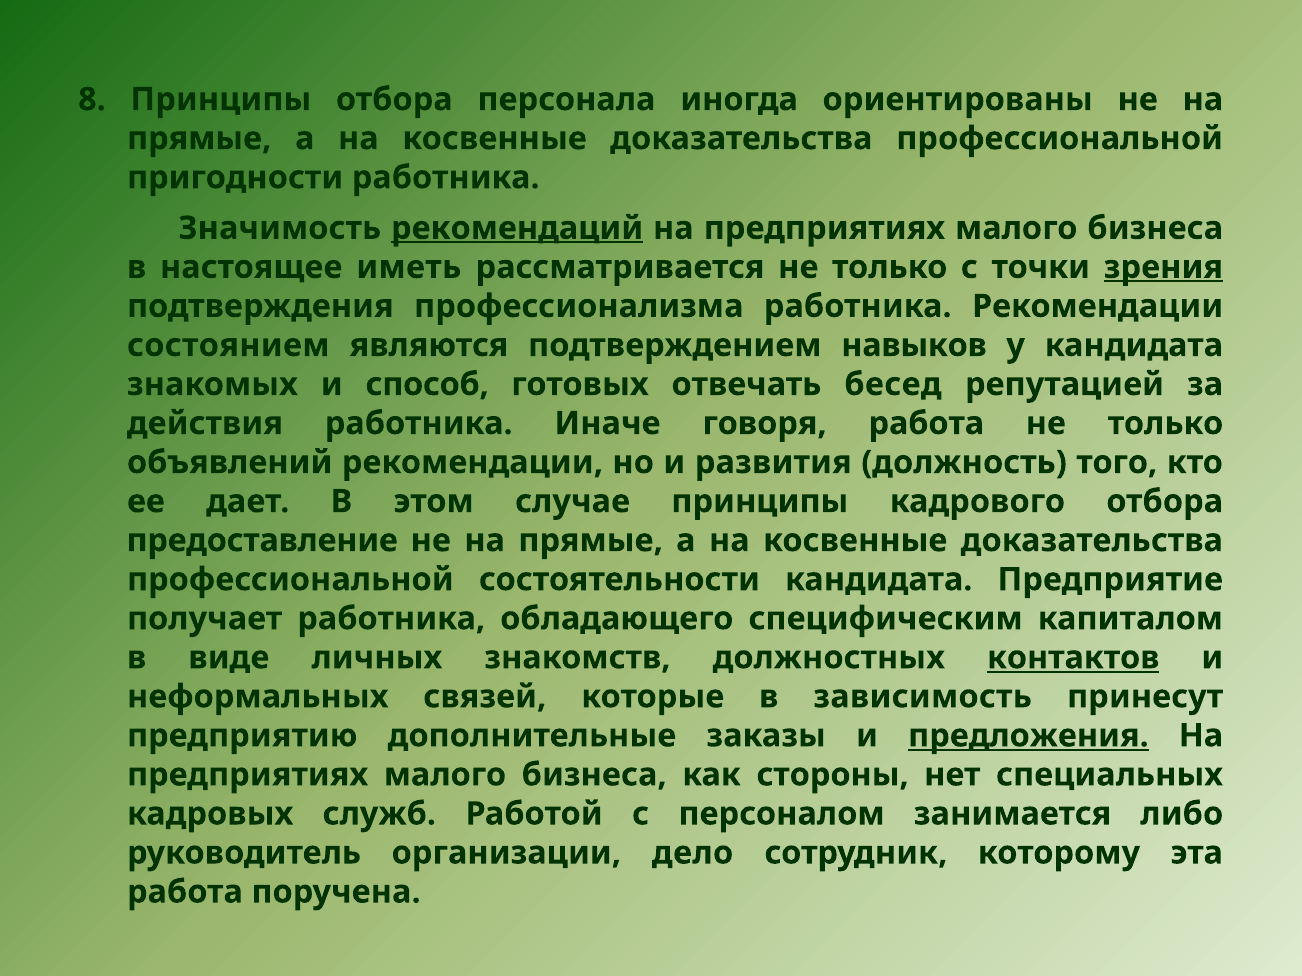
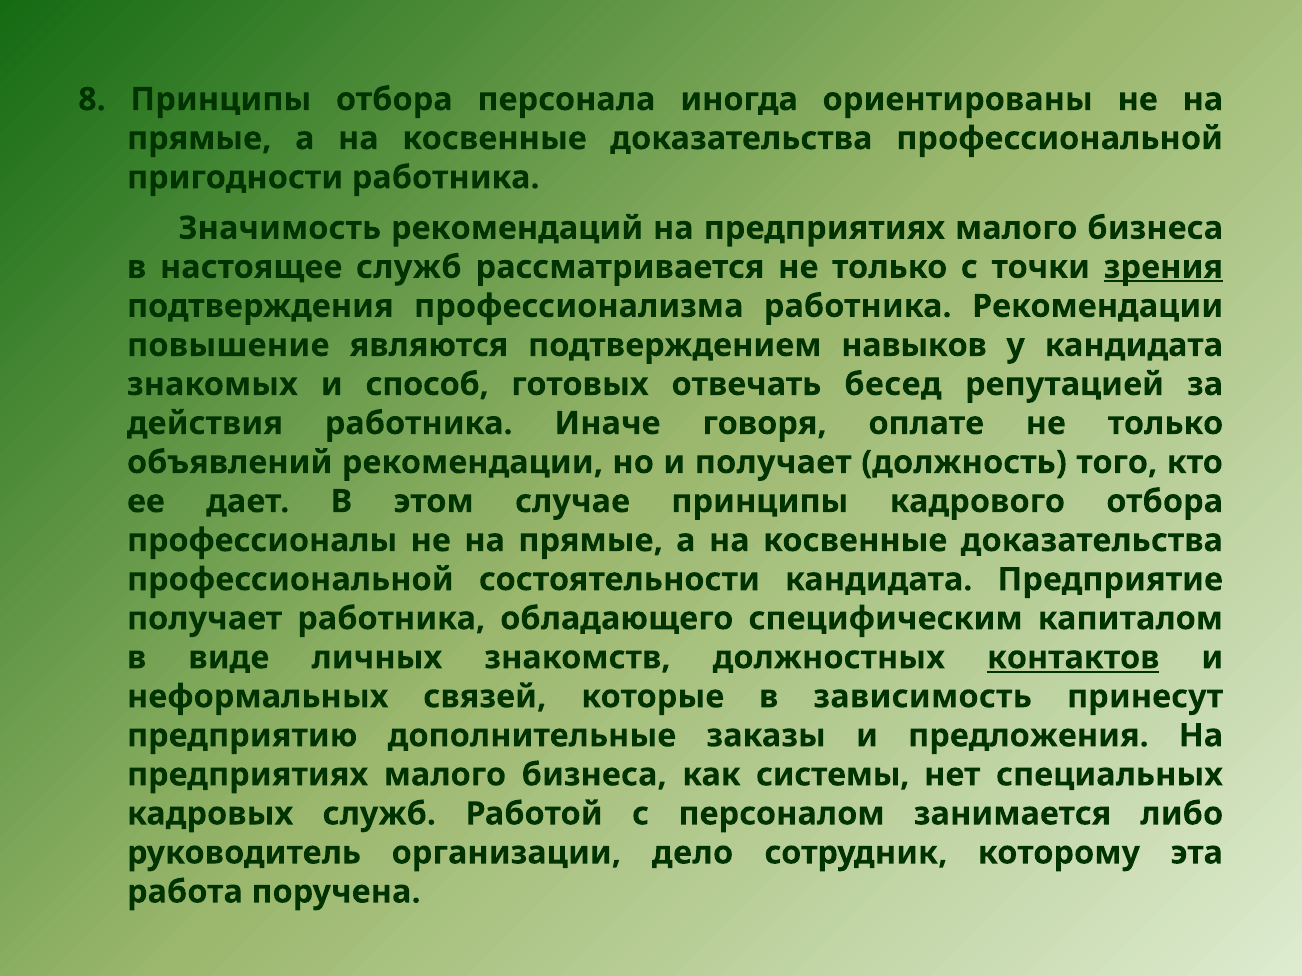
рекомендаций underline: present -> none (517, 228)
настоящее иметь: иметь -> служб (409, 267)
состоянием: состоянием -> повышение (228, 345)
говоря работа: работа -> оплате (926, 424)
и развития: развития -> получает (773, 463)
предоставление: предоставление -> профессионалы (262, 541)
предложения underline: present -> none (1028, 736)
стороны: стороны -> системы (833, 775)
